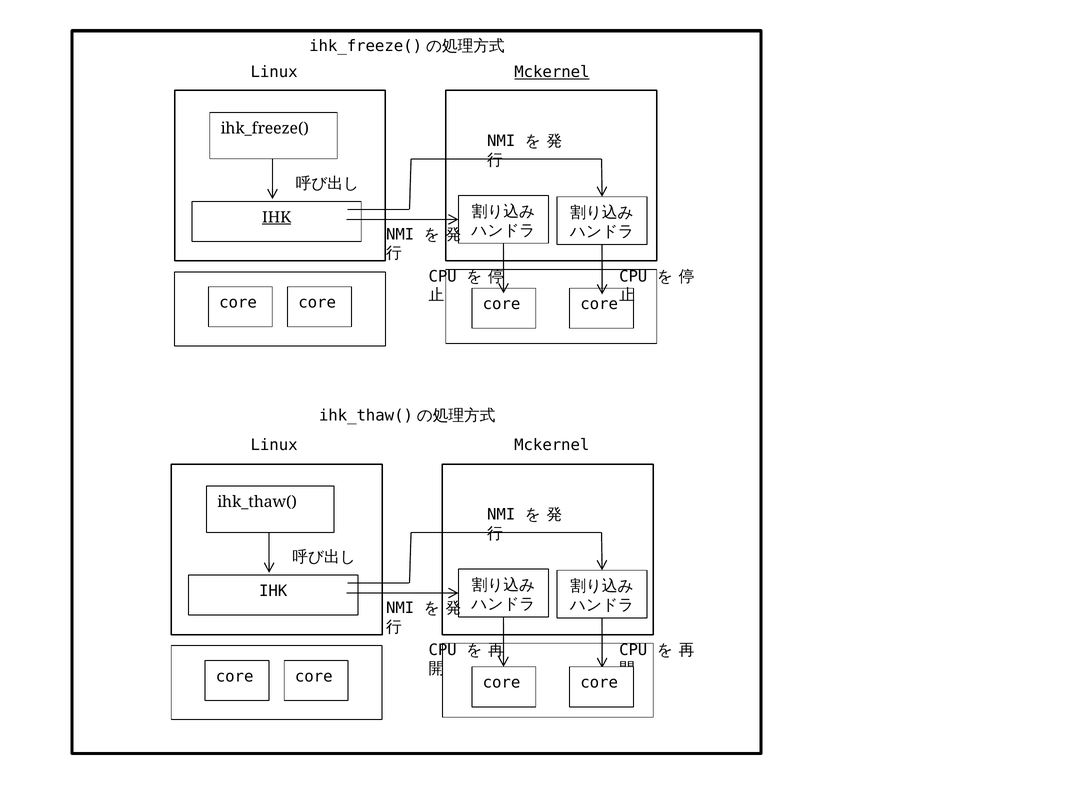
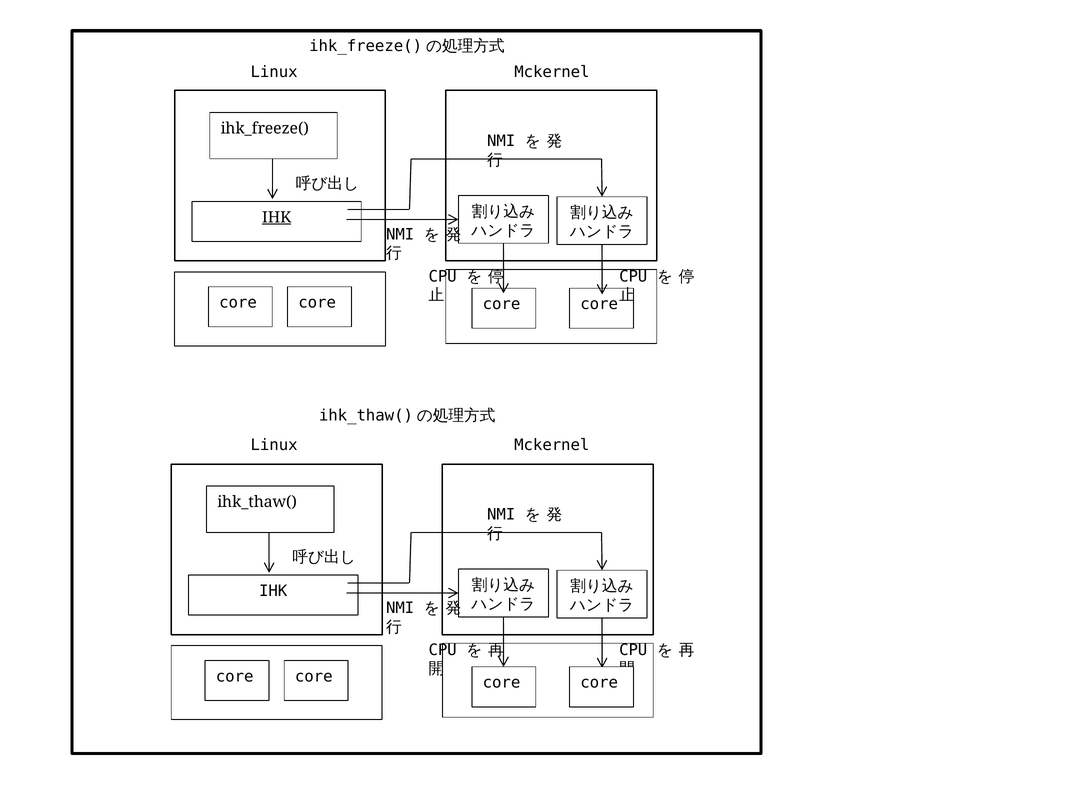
Mckernel underline: present -> none (552, 72)
